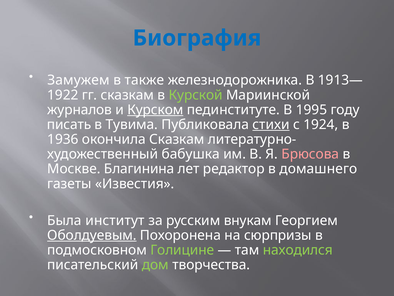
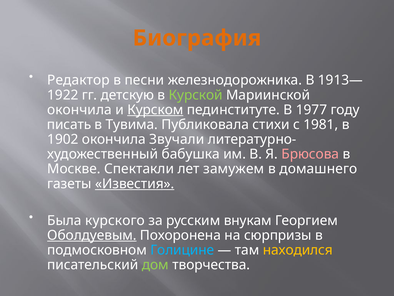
Биография colour: blue -> orange (197, 38)
Замужем: Замужем -> Редактор (78, 80)
также: также -> песни (144, 80)
гг сказкам: сказкам -> детскую (127, 95)
журналов: журналов -> окончила (79, 110)
1995: 1995 -> 1977 (311, 110)
стихи underline: present -> none (271, 124)
1924: 1924 -> 1981 (321, 124)
1936: 1936 -> 1902 (63, 139)
окончила Сказкам: Сказкам -> Звучали (177, 139)
Благинина: Благинина -> Спектакли (139, 169)
редактор: редактор -> замужем (234, 169)
Известия underline: none -> present (135, 183)
институт: институт -> курского (115, 220)
Голицине colour: light green -> light blue (182, 250)
находился colour: light green -> yellow (298, 250)
